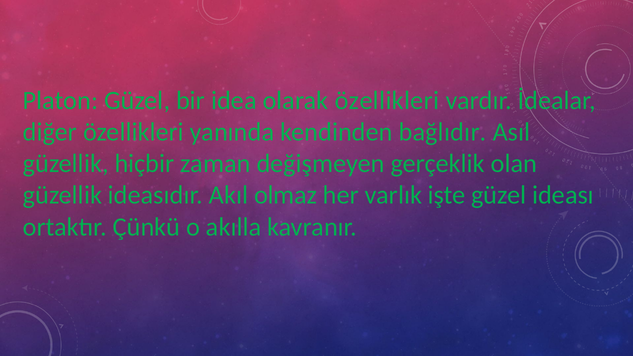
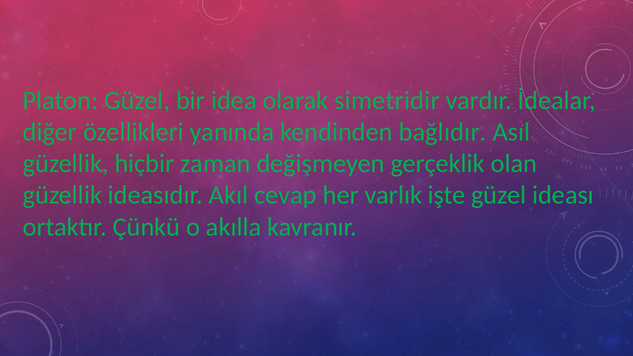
olarak özellikleri: özellikleri -> simetridir (387, 100)
olmaz: olmaz -> cevap (285, 195)
